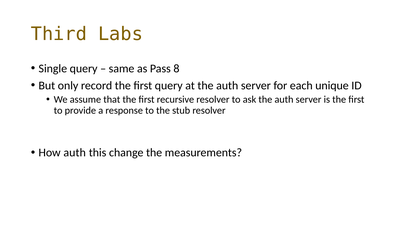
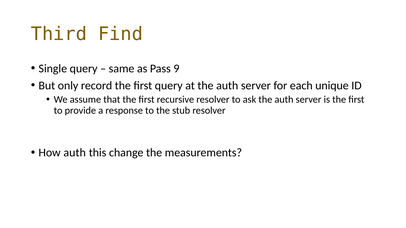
Labs: Labs -> Find (121, 34)
8: 8 -> 9 (176, 69)
